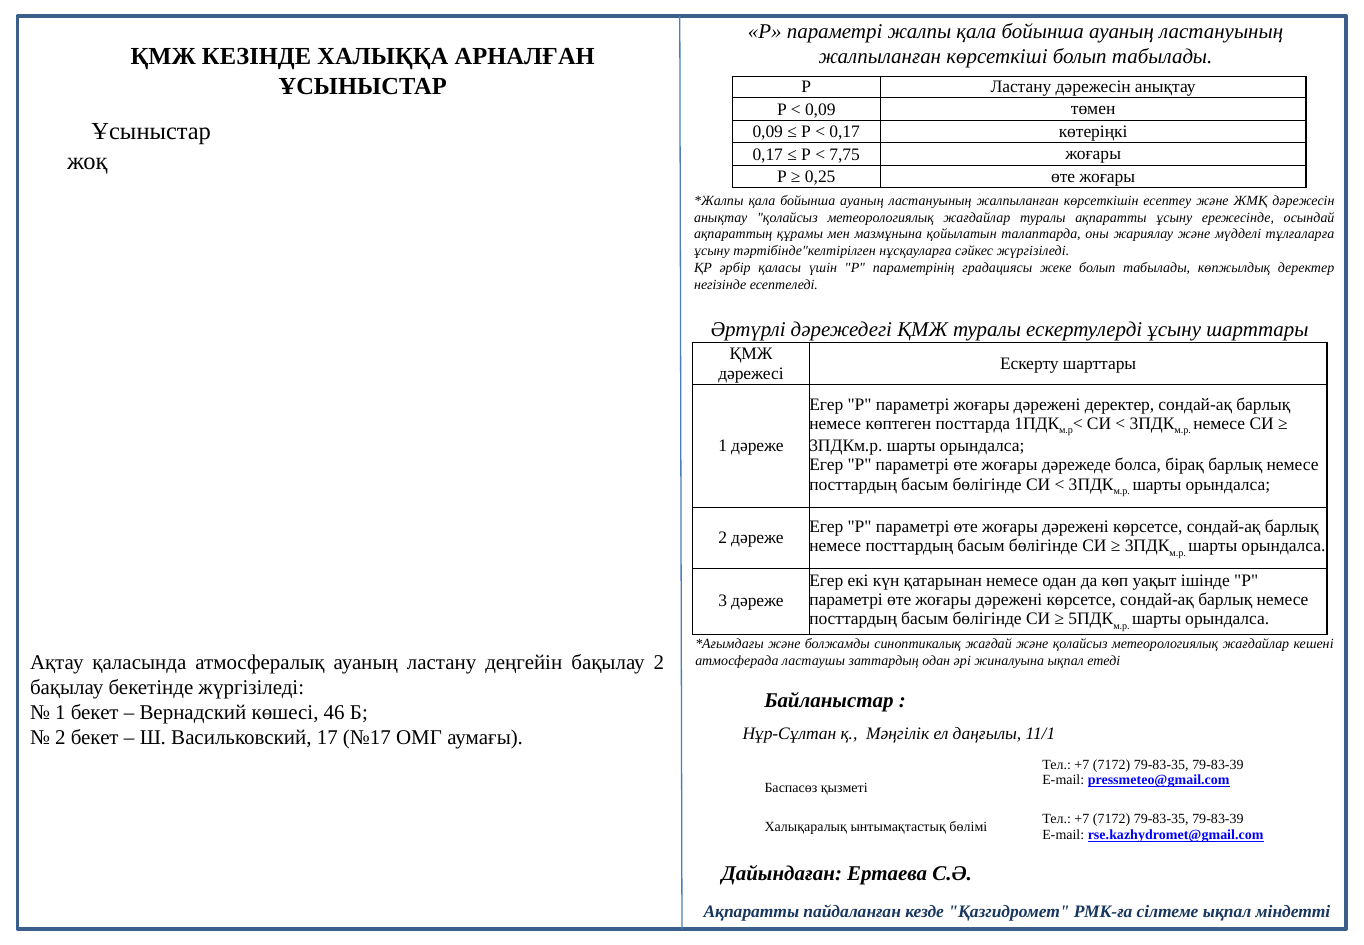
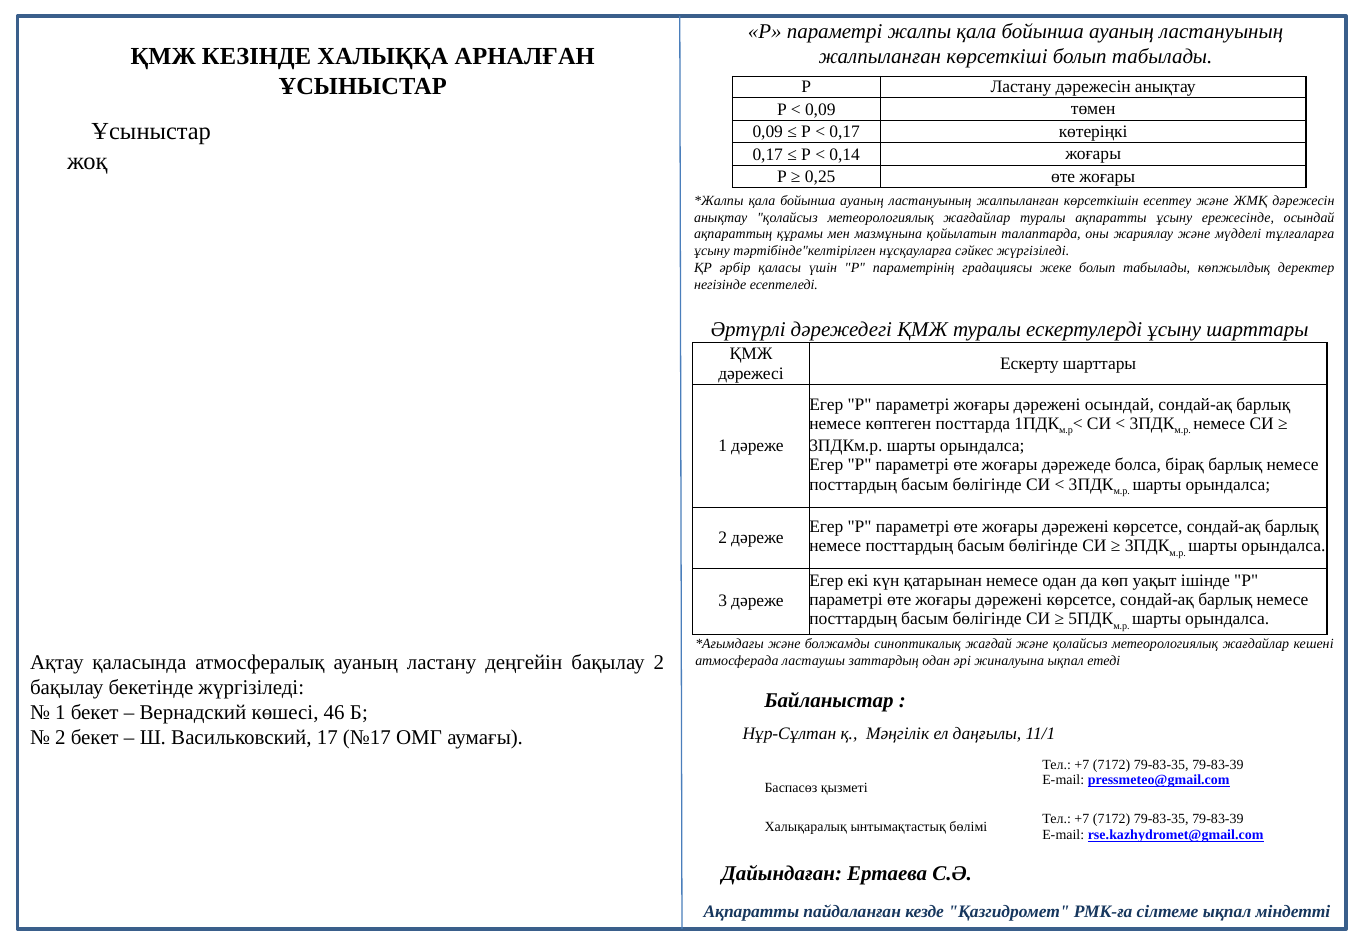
7,75: 7,75 -> 0,14 (845, 154)
дәрежені деректер: деректер -> осындай (1119, 404)
